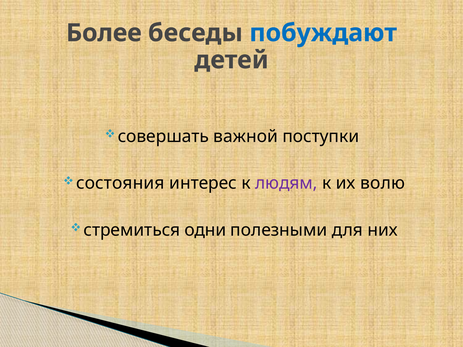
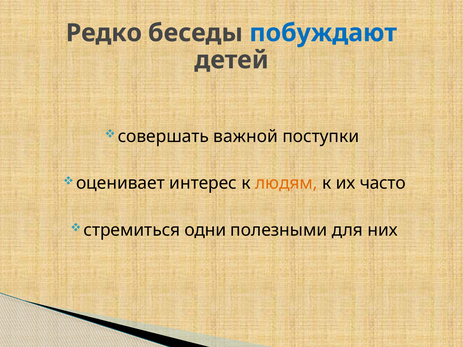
Более: Более -> Редко (104, 33)
состояния: состояния -> оценивает (120, 183)
людям colour: purple -> orange (286, 183)
волю: волю -> часто (383, 183)
